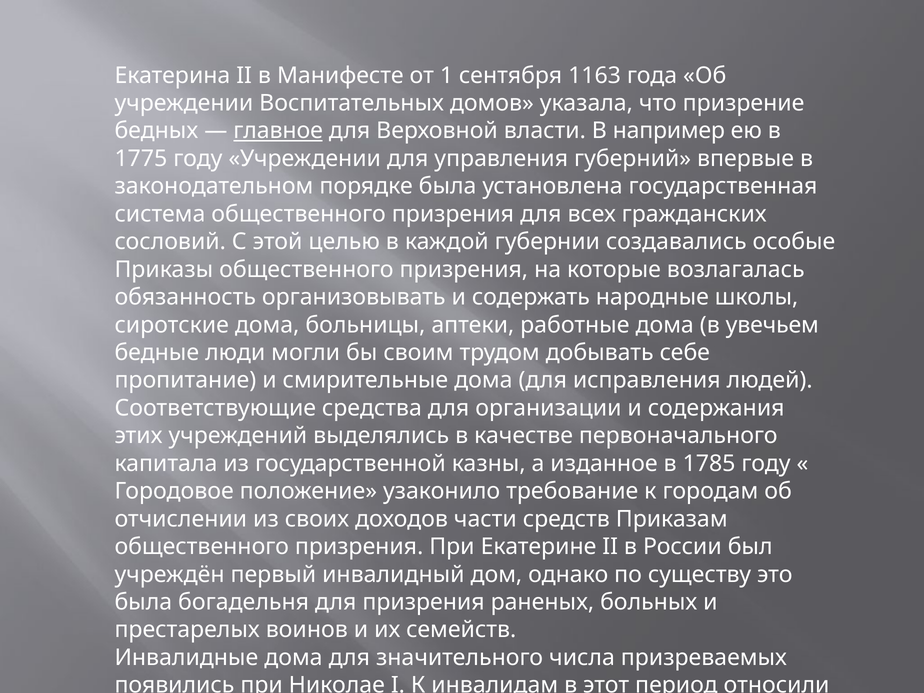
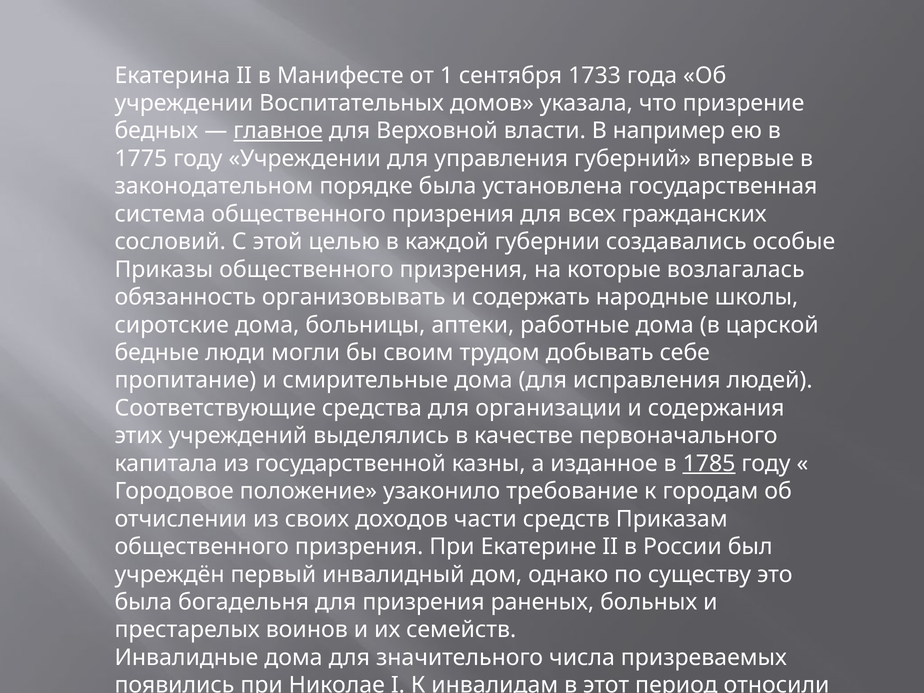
1163: 1163 -> 1733 (595, 75)
увечьем: увечьем -> царской (772, 325)
1785 underline: none -> present (709, 464)
